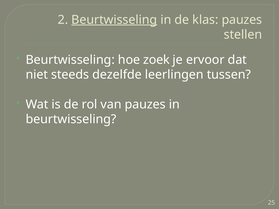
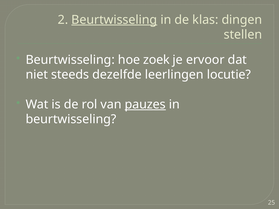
klas pauzes: pauzes -> dingen (242, 20)
tussen: tussen -> locutie (229, 75)
pauzes underline: none -> present (145, 105)
